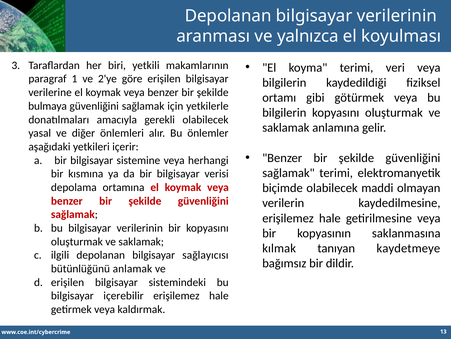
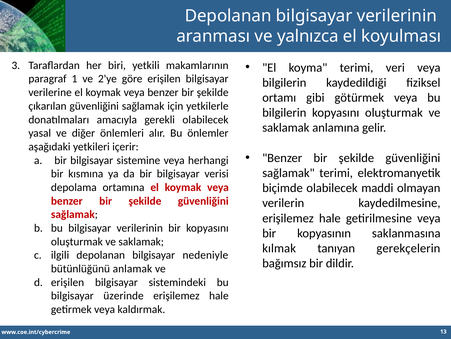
bulmaya: bulmaya -> çıkarılan (47, 106)
kaydetmeye: kaydetmeye -> gerekçelerin (408, 248)
sağlayıcısı: sağlayıcısı -> nedeniyle (205, 255)
içerebilir: içerebilir -> üzerinde (124, 295)
